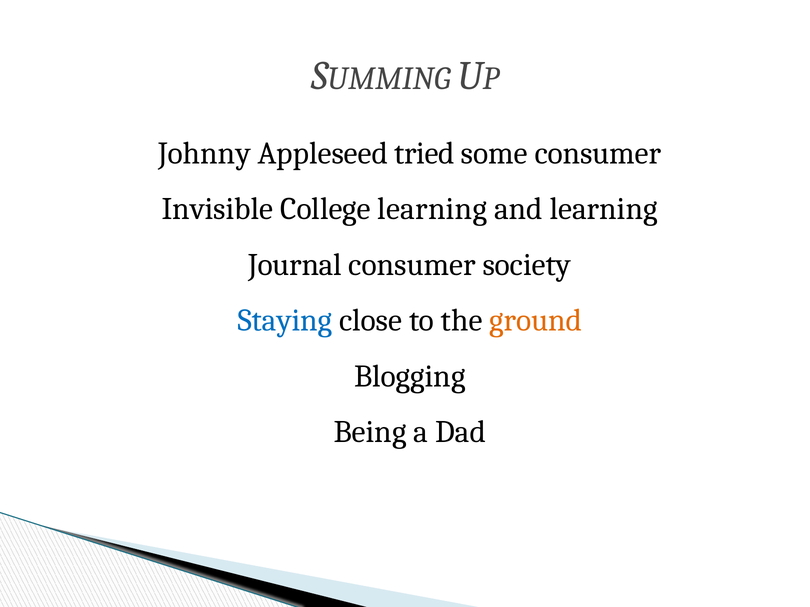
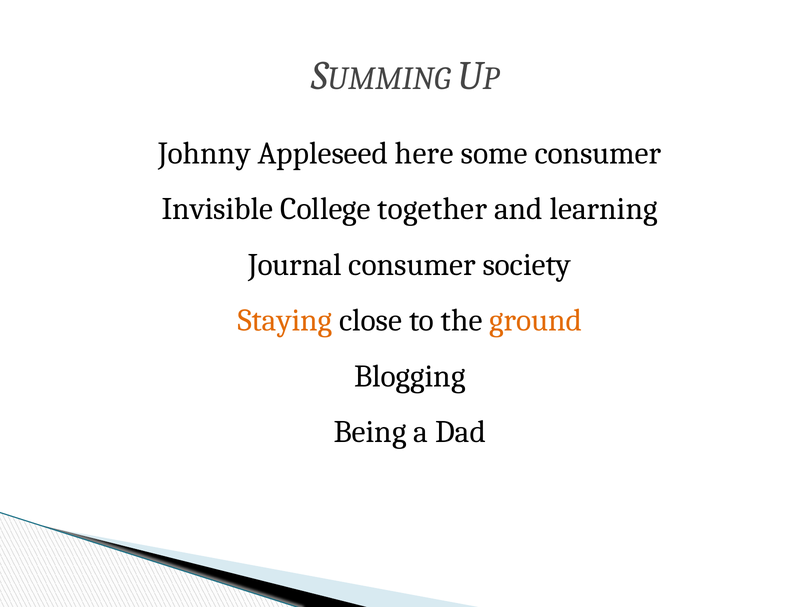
tried: tried -> here (424, 153)
College learning: learning -> together (432, 209)
Staying colour: blue -> orange (285, 321)
